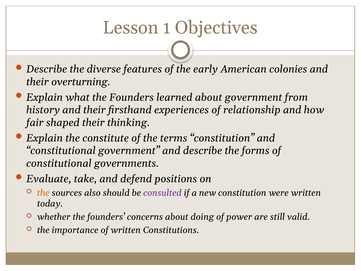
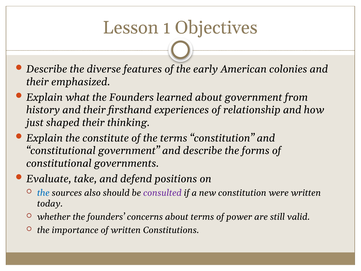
overturning: overturning -> emphasized (81, 82)
fair: fair -> just (35, 122)
the colour: orange -> blue (43, 193)
about doing: doing -> terms (202, 217)
